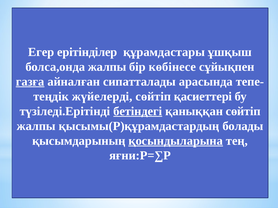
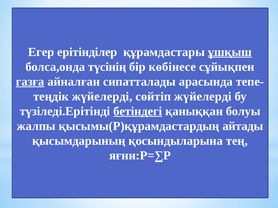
ұшқыш underline: none -> present (230, 52)
болса,онда жалпы: жалпы -> түсінің (107, 67)
сөйтіп қасиеттері: қасиеттері -> жүйелерді (203, 97)
қаныққан сөйтіп: сөйтіп -> болуы (243, 111)
болады: болады -> айтады (243, 126)
қосындыларына underline: present -> none (176, 141)
